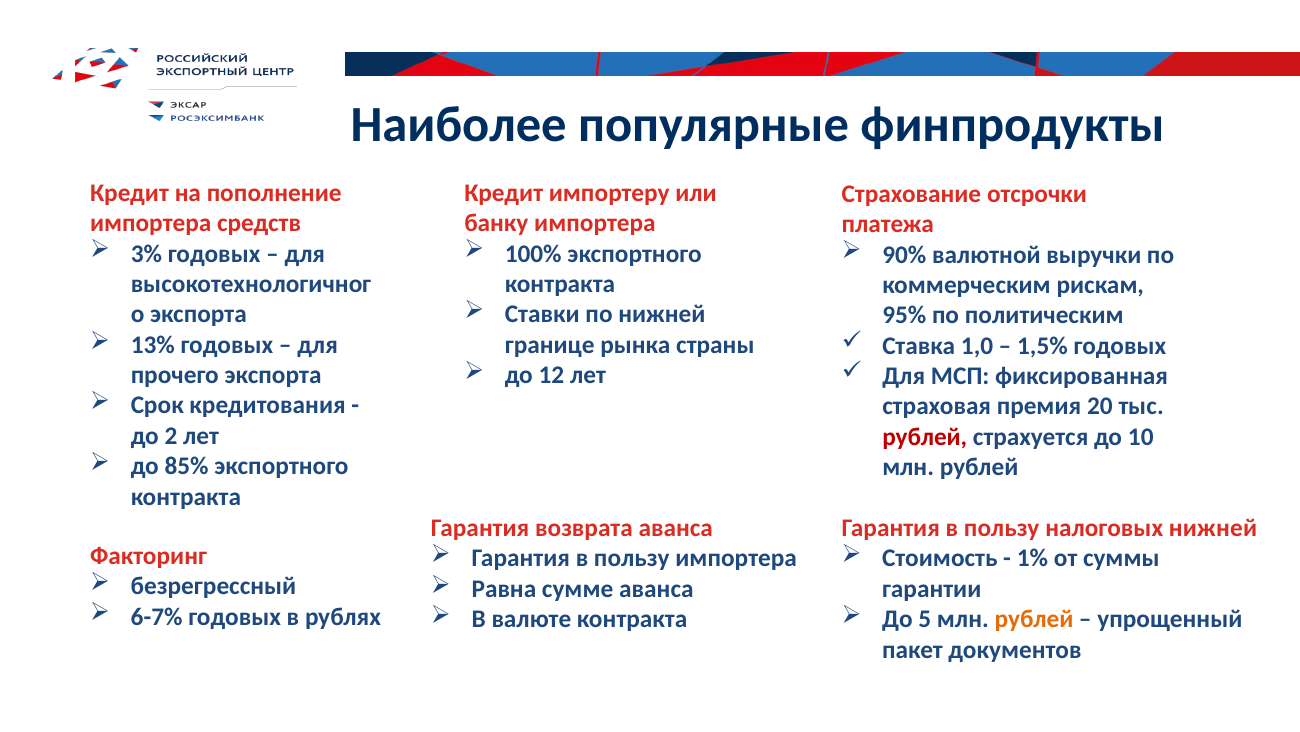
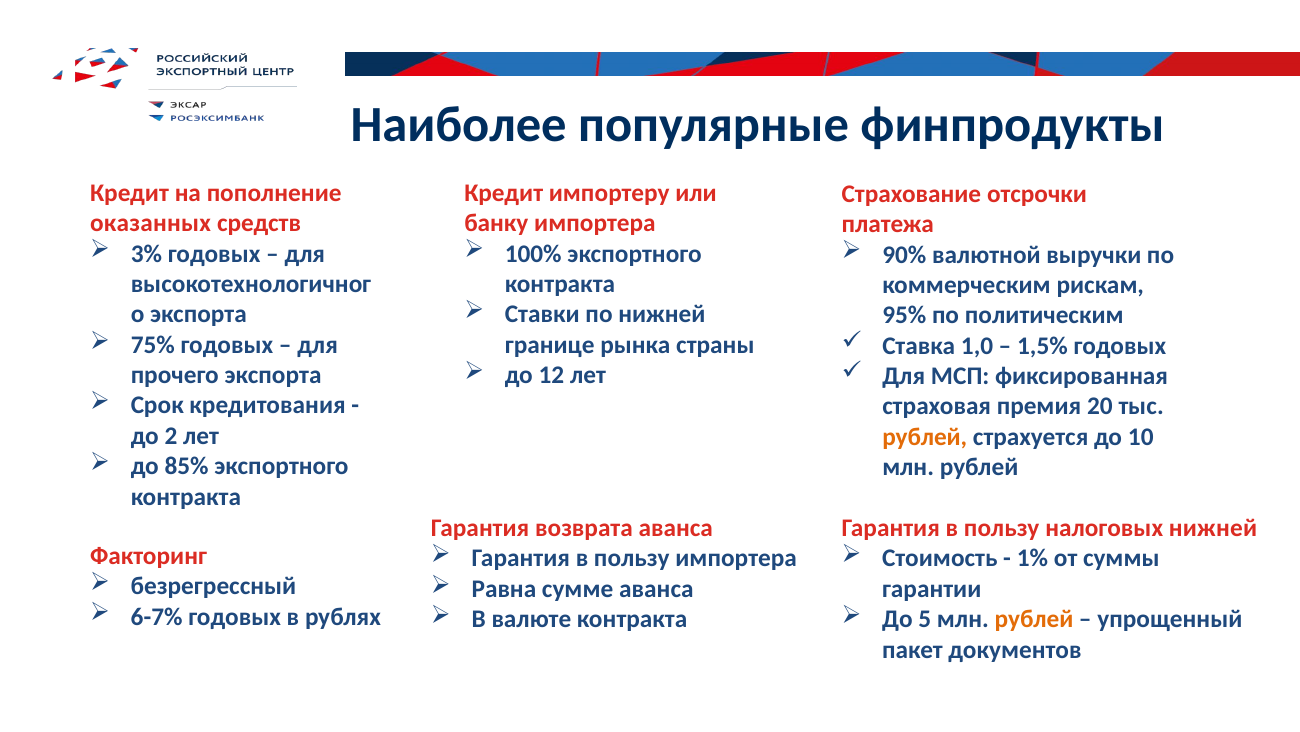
импортера: импортера -> оказанных (151, 223)
13%: 13% -> 75% (153, 344)
рублей colour: red -> orange (925, 437)
